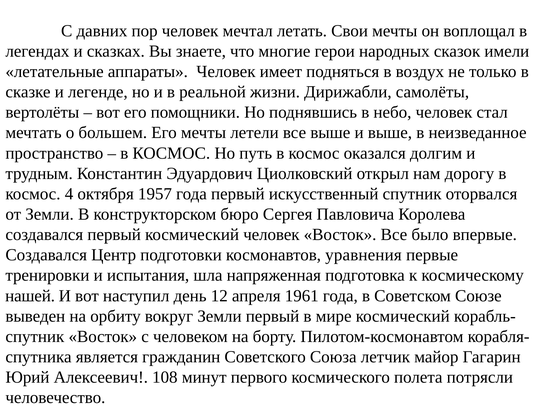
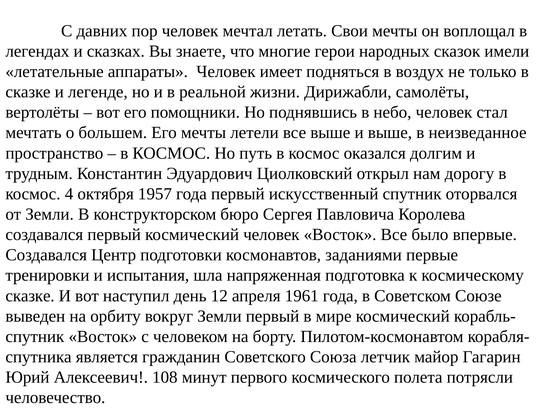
уравнения: уравнения -> заданиями (364, 255)
нашей: нашей -> сказке (30, 296)
